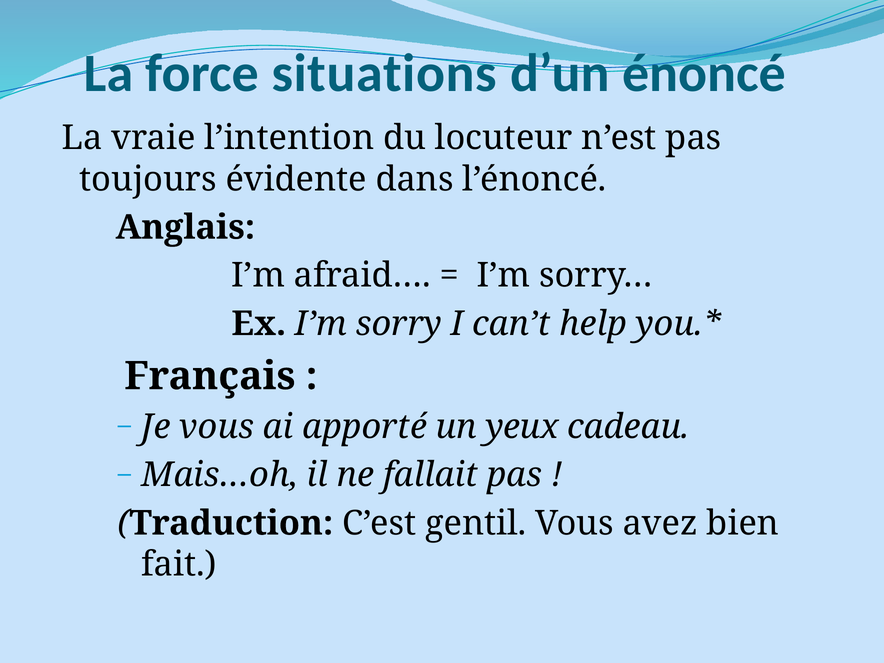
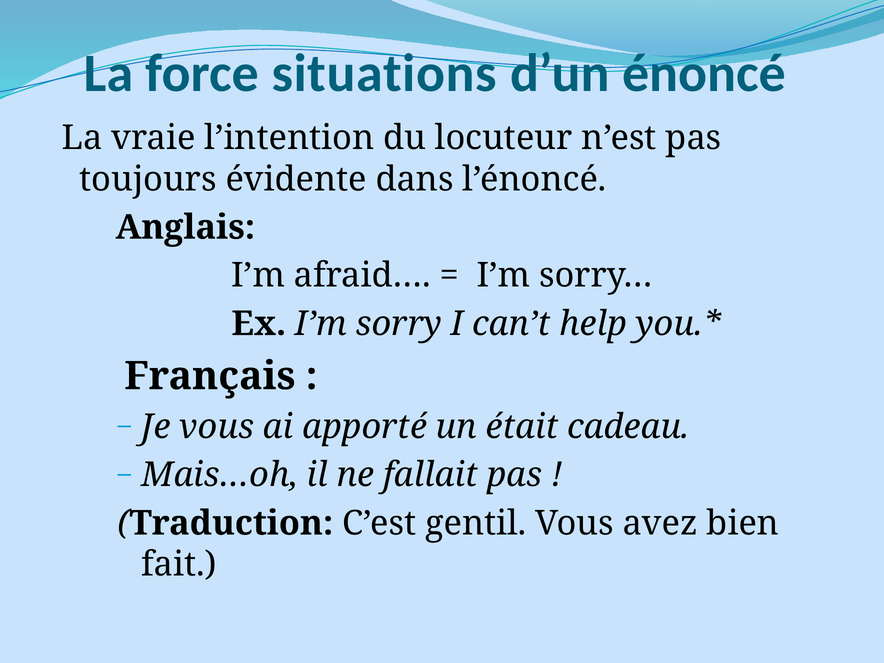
yeux: yeux -> était (522, 427)
